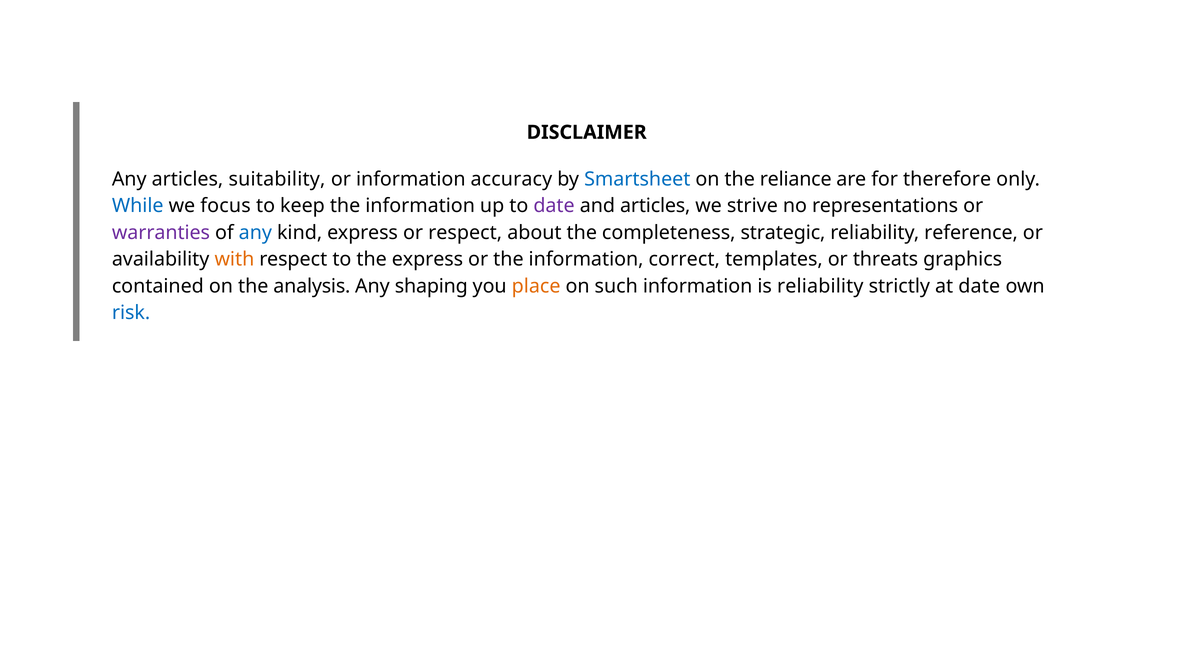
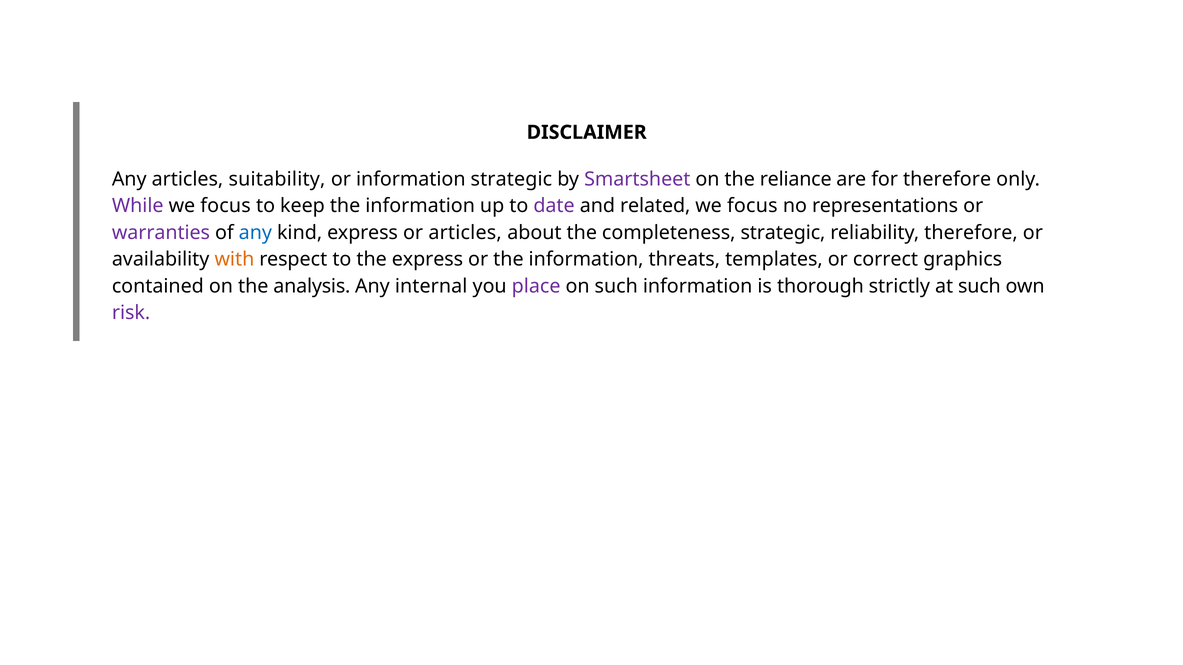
information accuracy: accuracy -> strategic (511, 179)
Smartsheet colour: blue -> purple (637, 179)
While colour: blue -> purple (138, 206)
and articles: articles -> related (655, 206)
strive: strive -> focus (752, 206)
or respect: respect -> articles (465, 233)
reliability reference: reference -> therefore (971, 233)
correct: correct -> threats (684, 260)
threats: threats -> correct (885, 260)
shaping: shaping -> internal (431, 286)
place colour: orange -> purple (536, 286)
is reliability: reliability -> thorough (820, 286)
at date: date -> such (979, 286)
risk colour: blue -> purple (131, 313)
